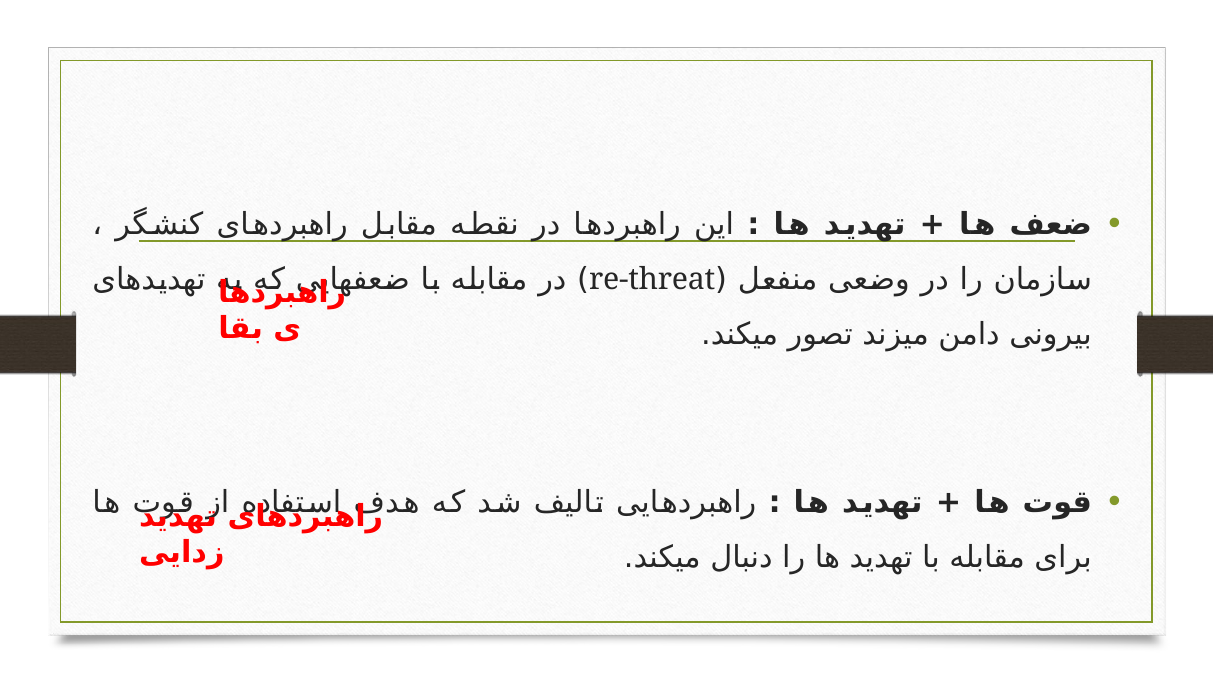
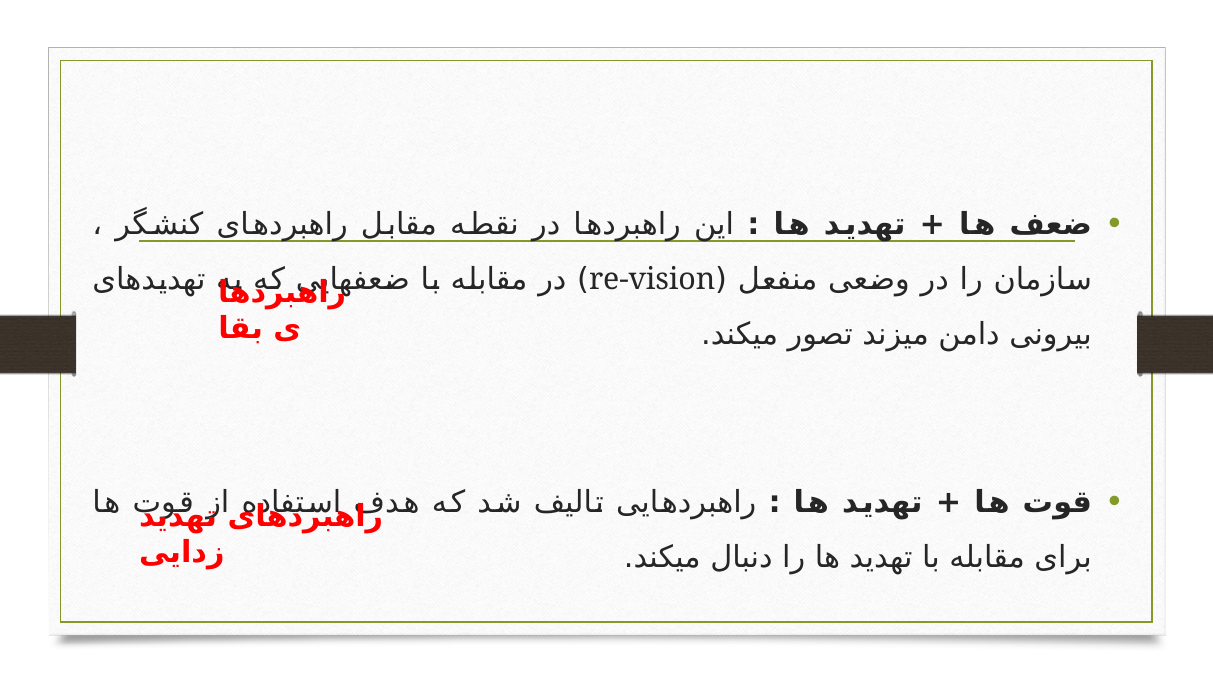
re-threat: re-threat -> re-vision (652, 279)
